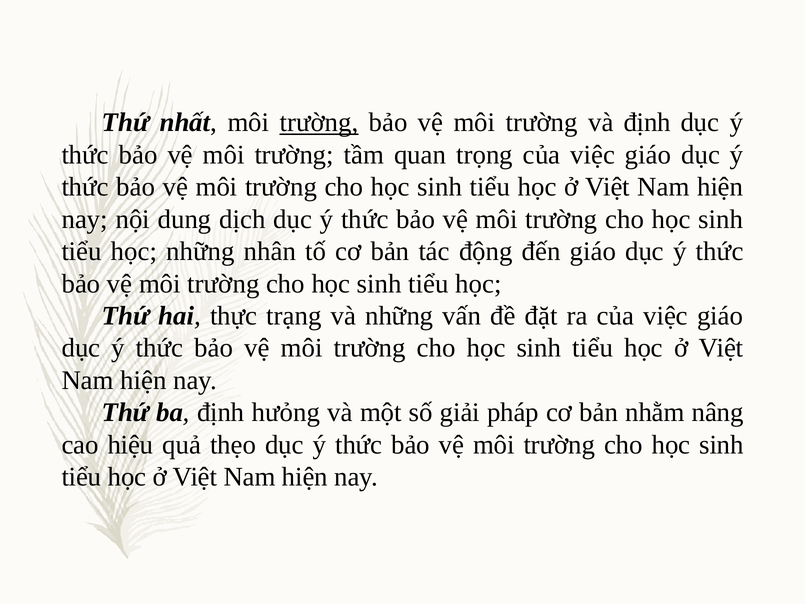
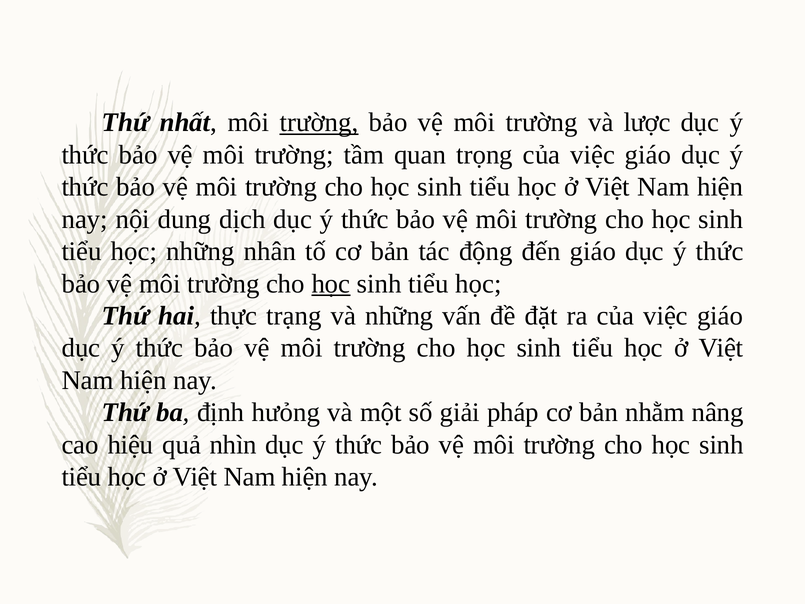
và định: định -> lược (647, 123)
học underline: none -> present (331, 284)
thẹo: thẹo -> nhìn (233, 445)
